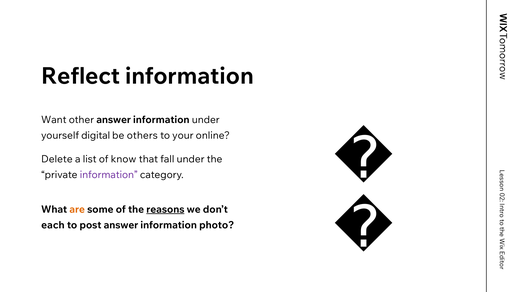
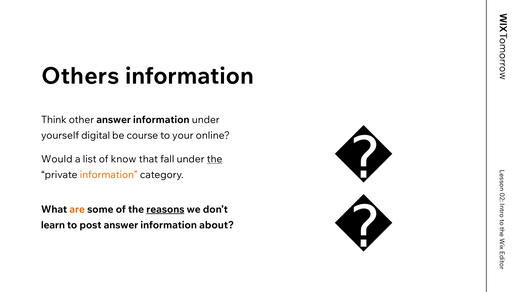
Reflect: Reflect -> Others (80, 76)
Want: Want -> Think (54, 120)
others: others -> course (142, 135)
Delete: Delete -> Would (57, 159)
the underline: none -> present (215, 159)
information colour: purple -> orange (109, 175)
each: each -> learn (53, 225)
photo: photo -> about (217, 225)
